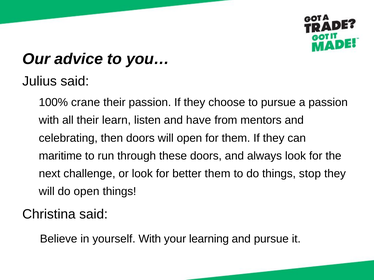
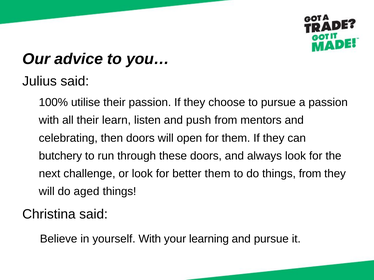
crane: crane -> utilise (86, 103)
have: have -> push (199, 120)
maritime: maritime -> butchery (60, 156)
things stop: stop -> from (310, 174)
do open: open -> aged (87, 192)
